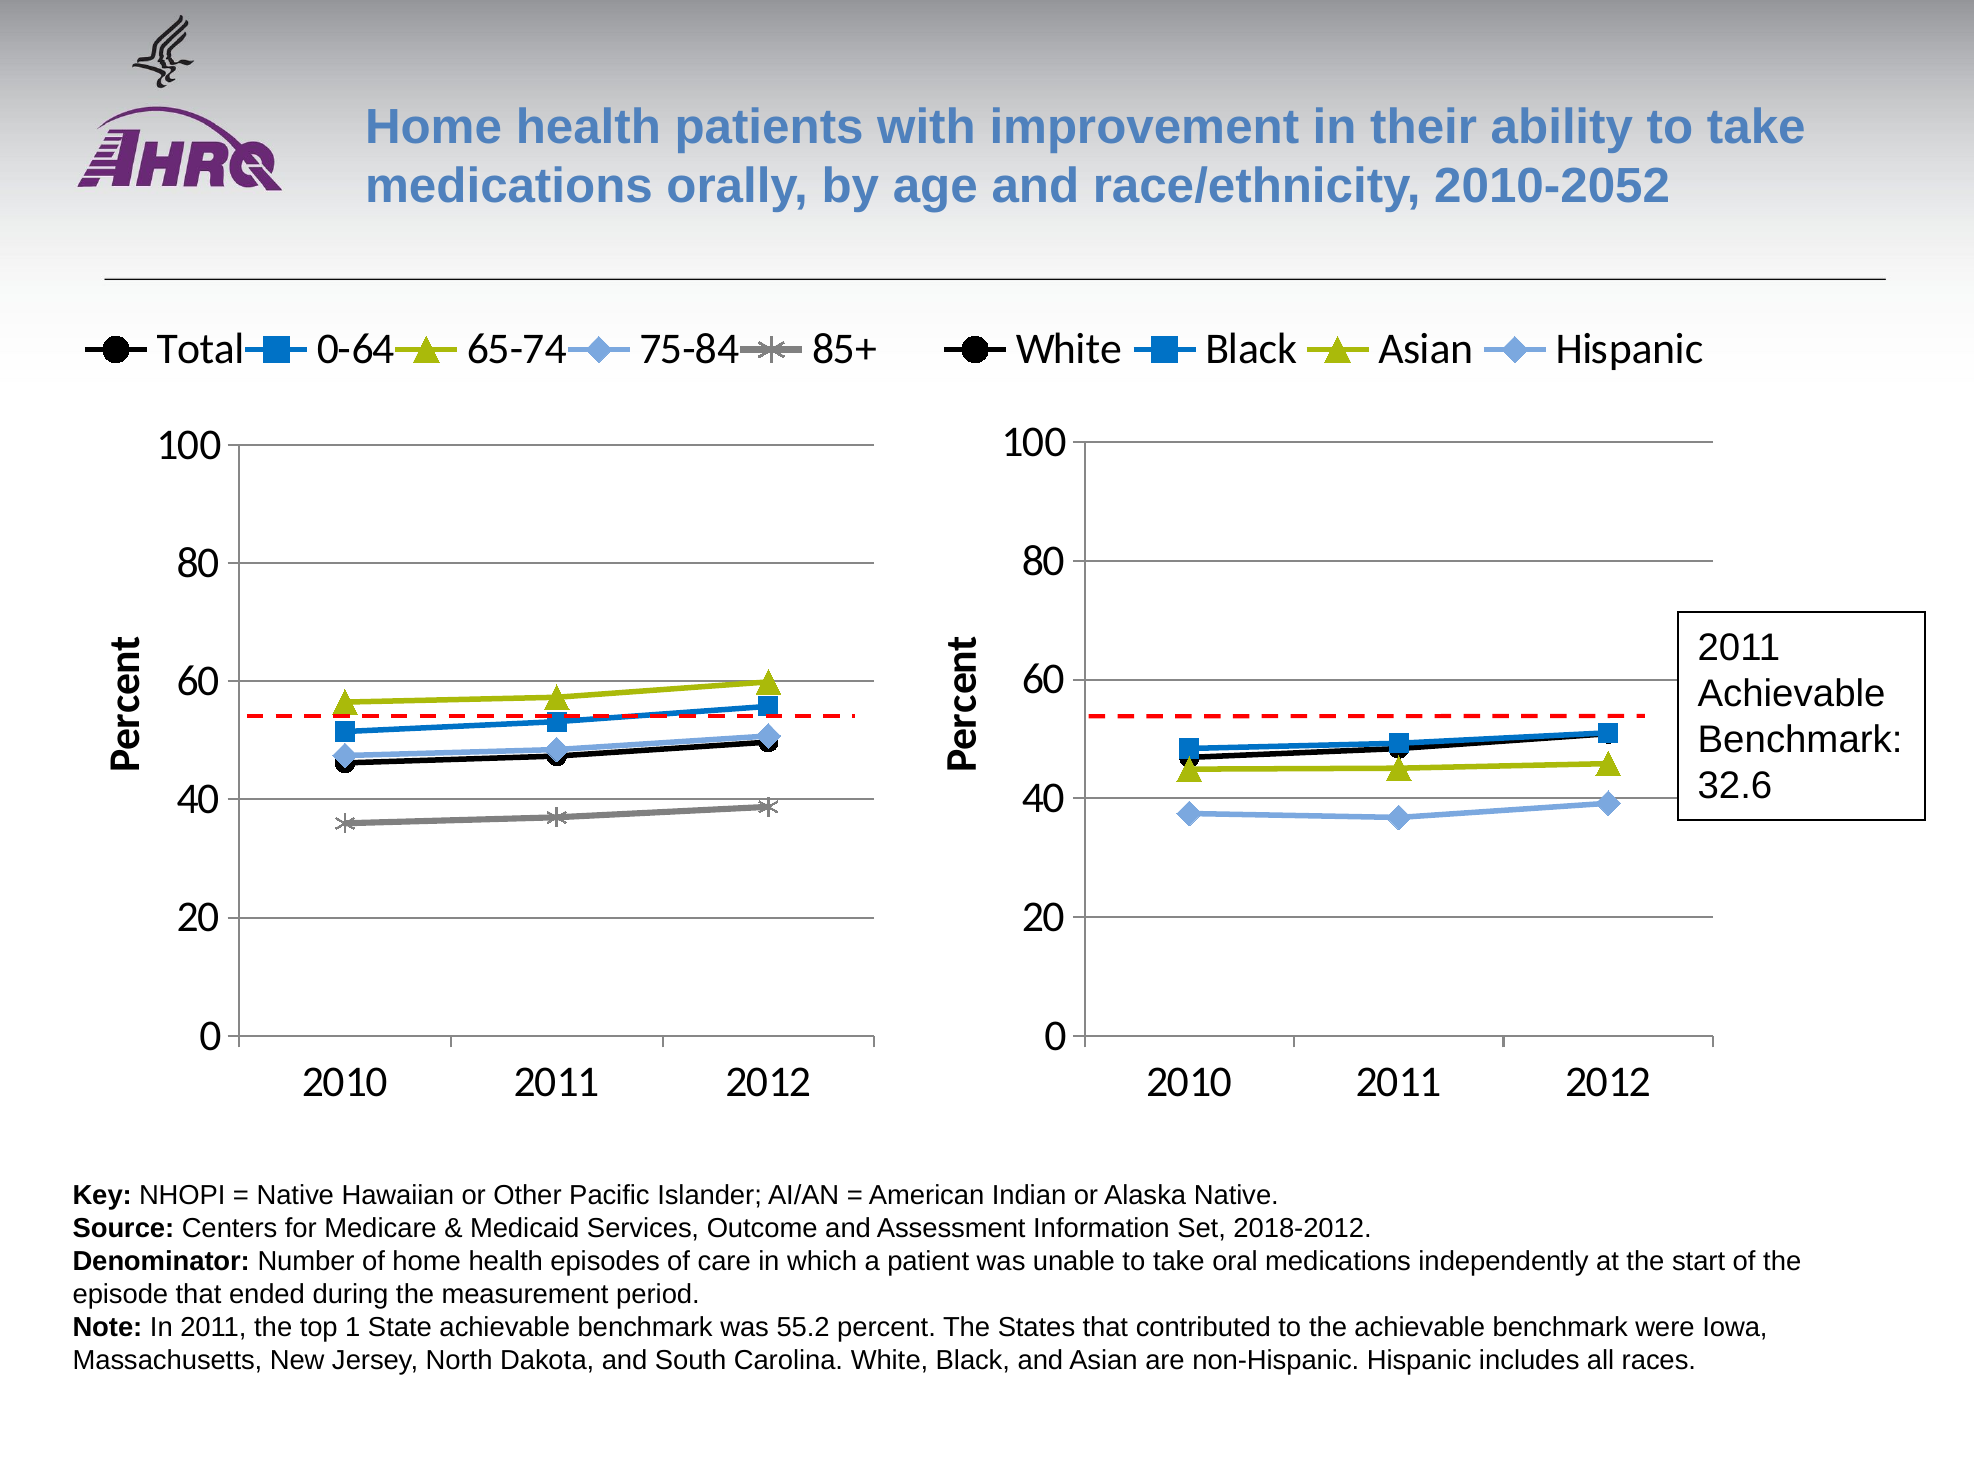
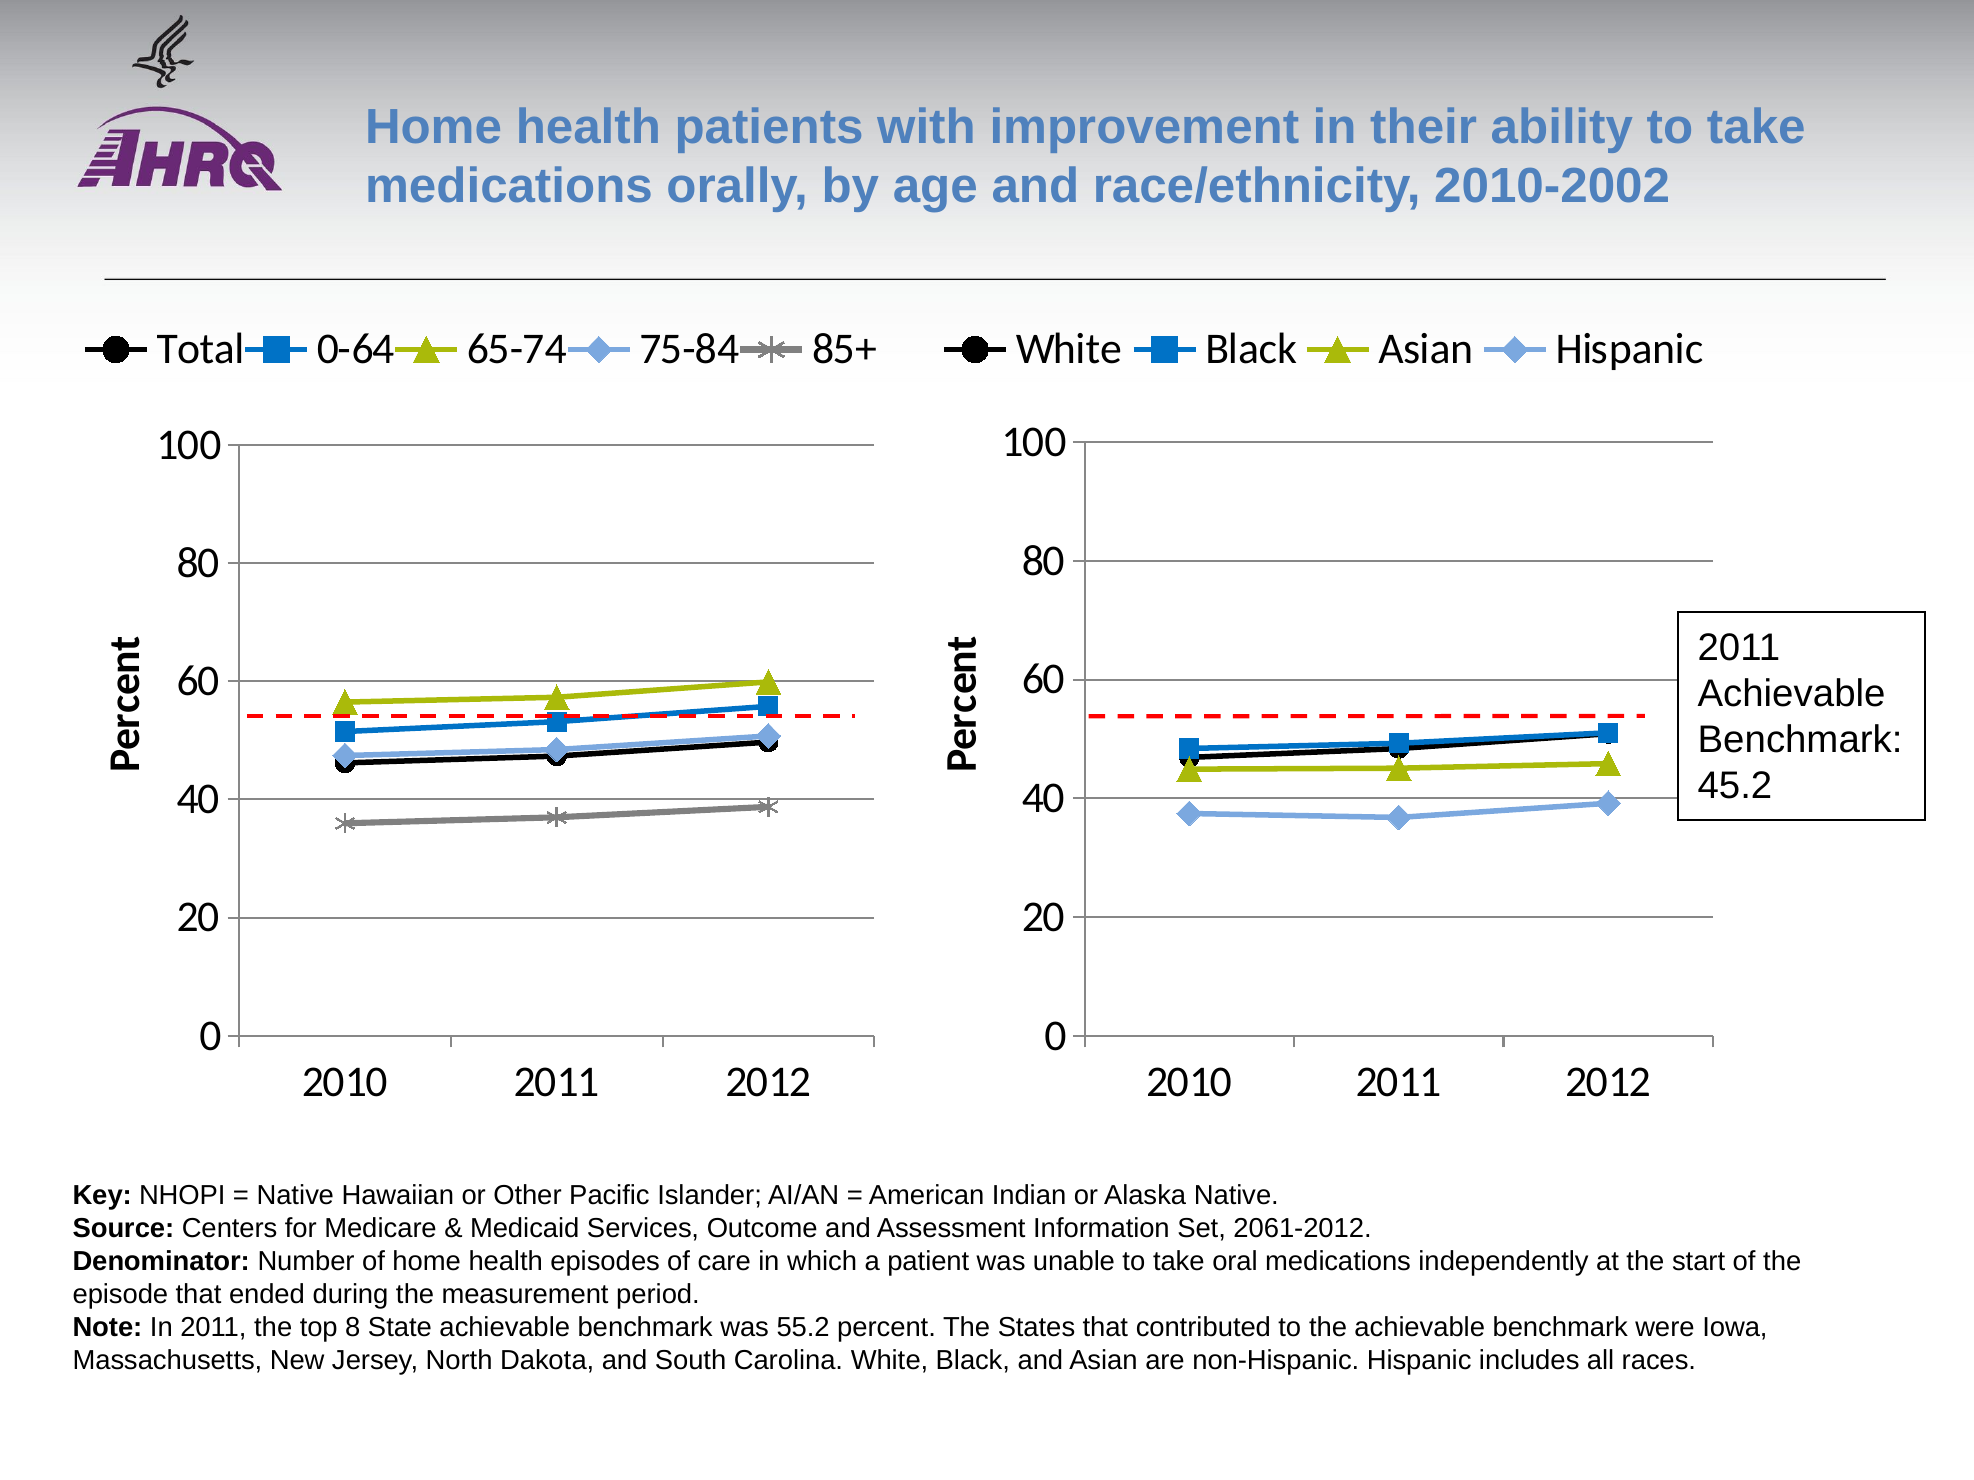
2010-2052: 2010-2052 -> 2010-2002 (1552, 186)
32.6: 32.6 -> 45.2 (1735, 786)
2018-2012: 2018-2012 -> 2061-2012 (1303, 1229)
1: 1 -> 8 (353, 1328)
